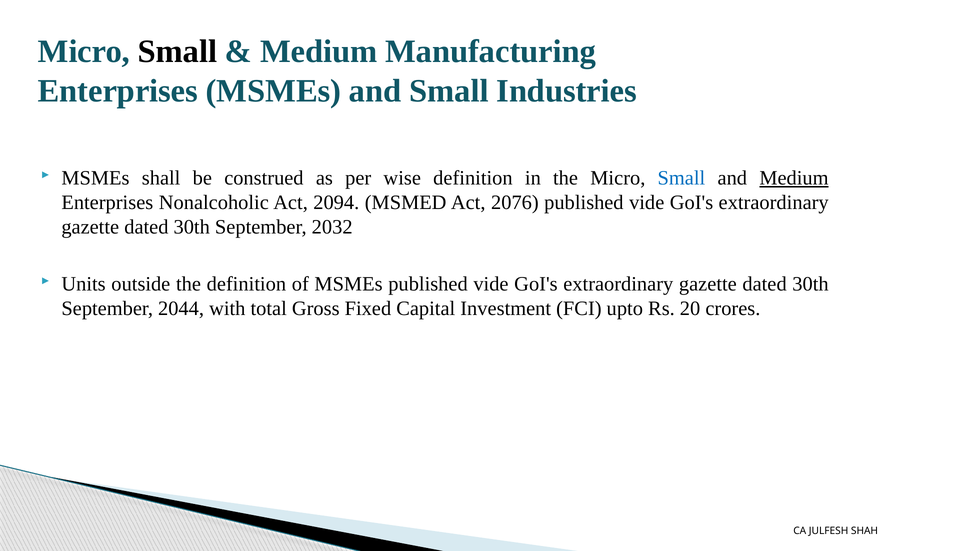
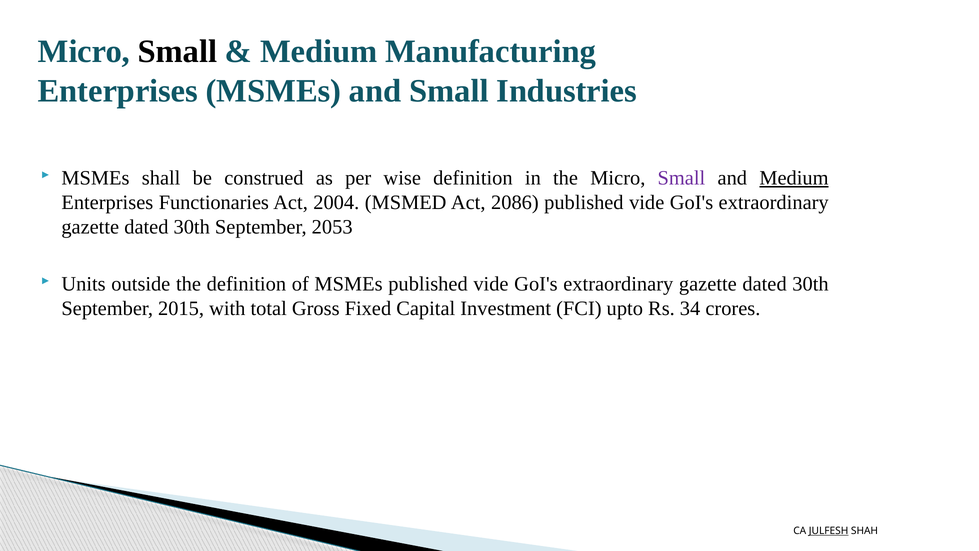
Small colour: blue -> purple (681, 178)
Nonalcoholic: Nonalcoholic -> Functionaries (214, 202)
2094: 2094 -> 2004 (336, 202)
2076: 2076 -> 2086 (515, 202)
2032: 2032 -> 2053 (332, 227)
2044: 2044 -> 2015 (181, 309)
20: 20 -> 34 (690, 309)
JULFESH underline: none -> present (829, 531)
